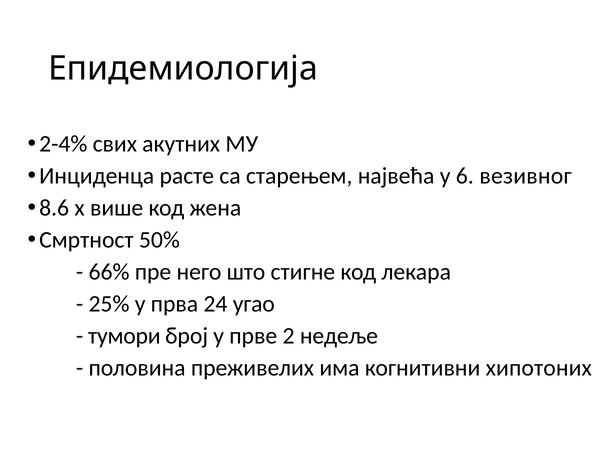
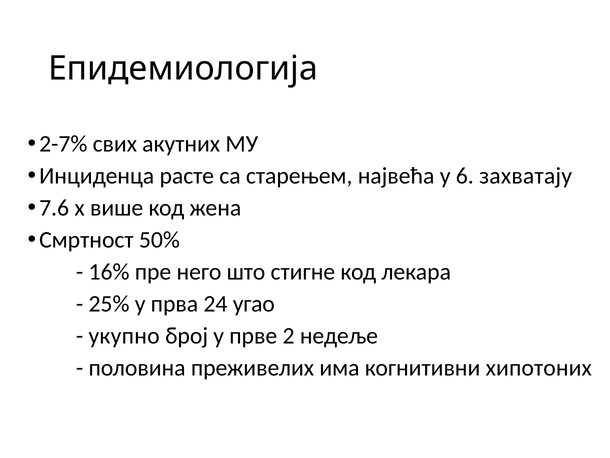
2-4%: 2-4% -> 2-7% (63, 144)
везивног: везивног -> захватају (526, 176)
8.6: 8.6 -> 7.6 (54, 208)
66%: 66% -> 16% (109, 272)
тумори: тумори -> укупно (124, 335)
